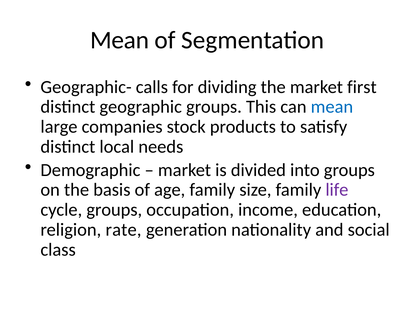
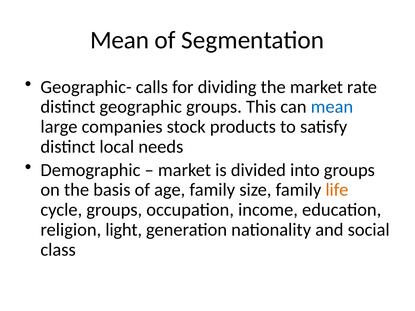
first: first -> rate (362, 87)
life colour: purple -> orange (337, 190)
rate: rate -> light (124, 230)
